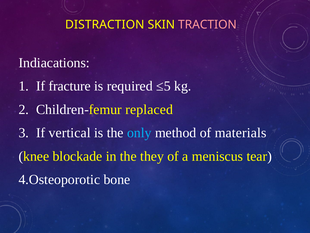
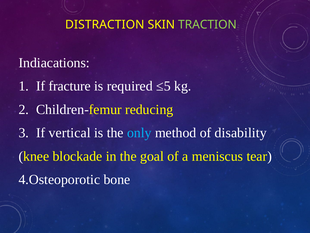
TRACTION colour: pink -> light green (207, 25)
replaced: replaced -> reducing (149, 109)
materials: materials -> disability (241, 133)
they: they -> goal (152, 156)
